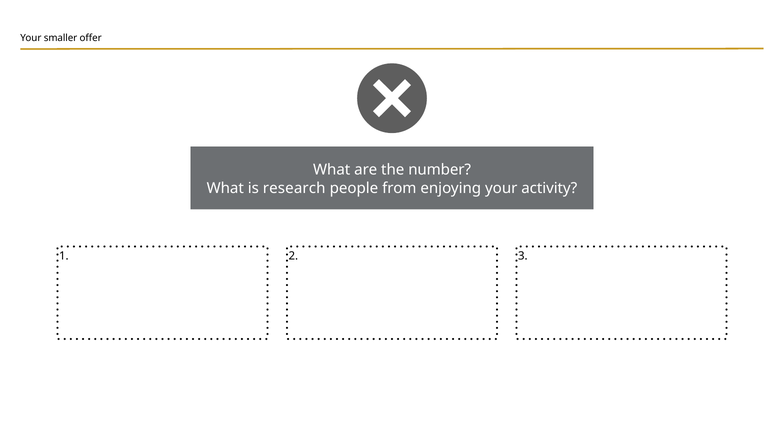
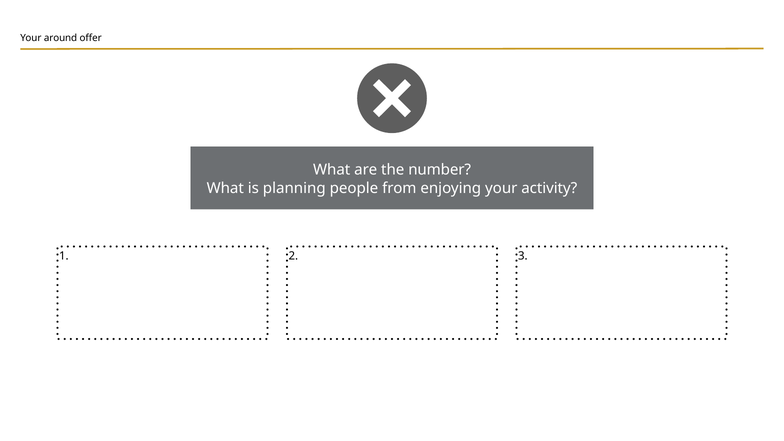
smaller: smaller -> around (61, 38)
research: research -> planning (294, 188)
